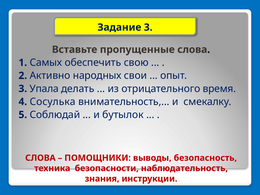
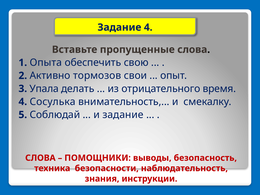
Задание 3: 3 -> 4 (148, 27)
Самых: Самых -> Опыта (46, 63)
народных: народных -> тормозов (97, 76)
и бутылок: бутылок -> задание (123, 115)
